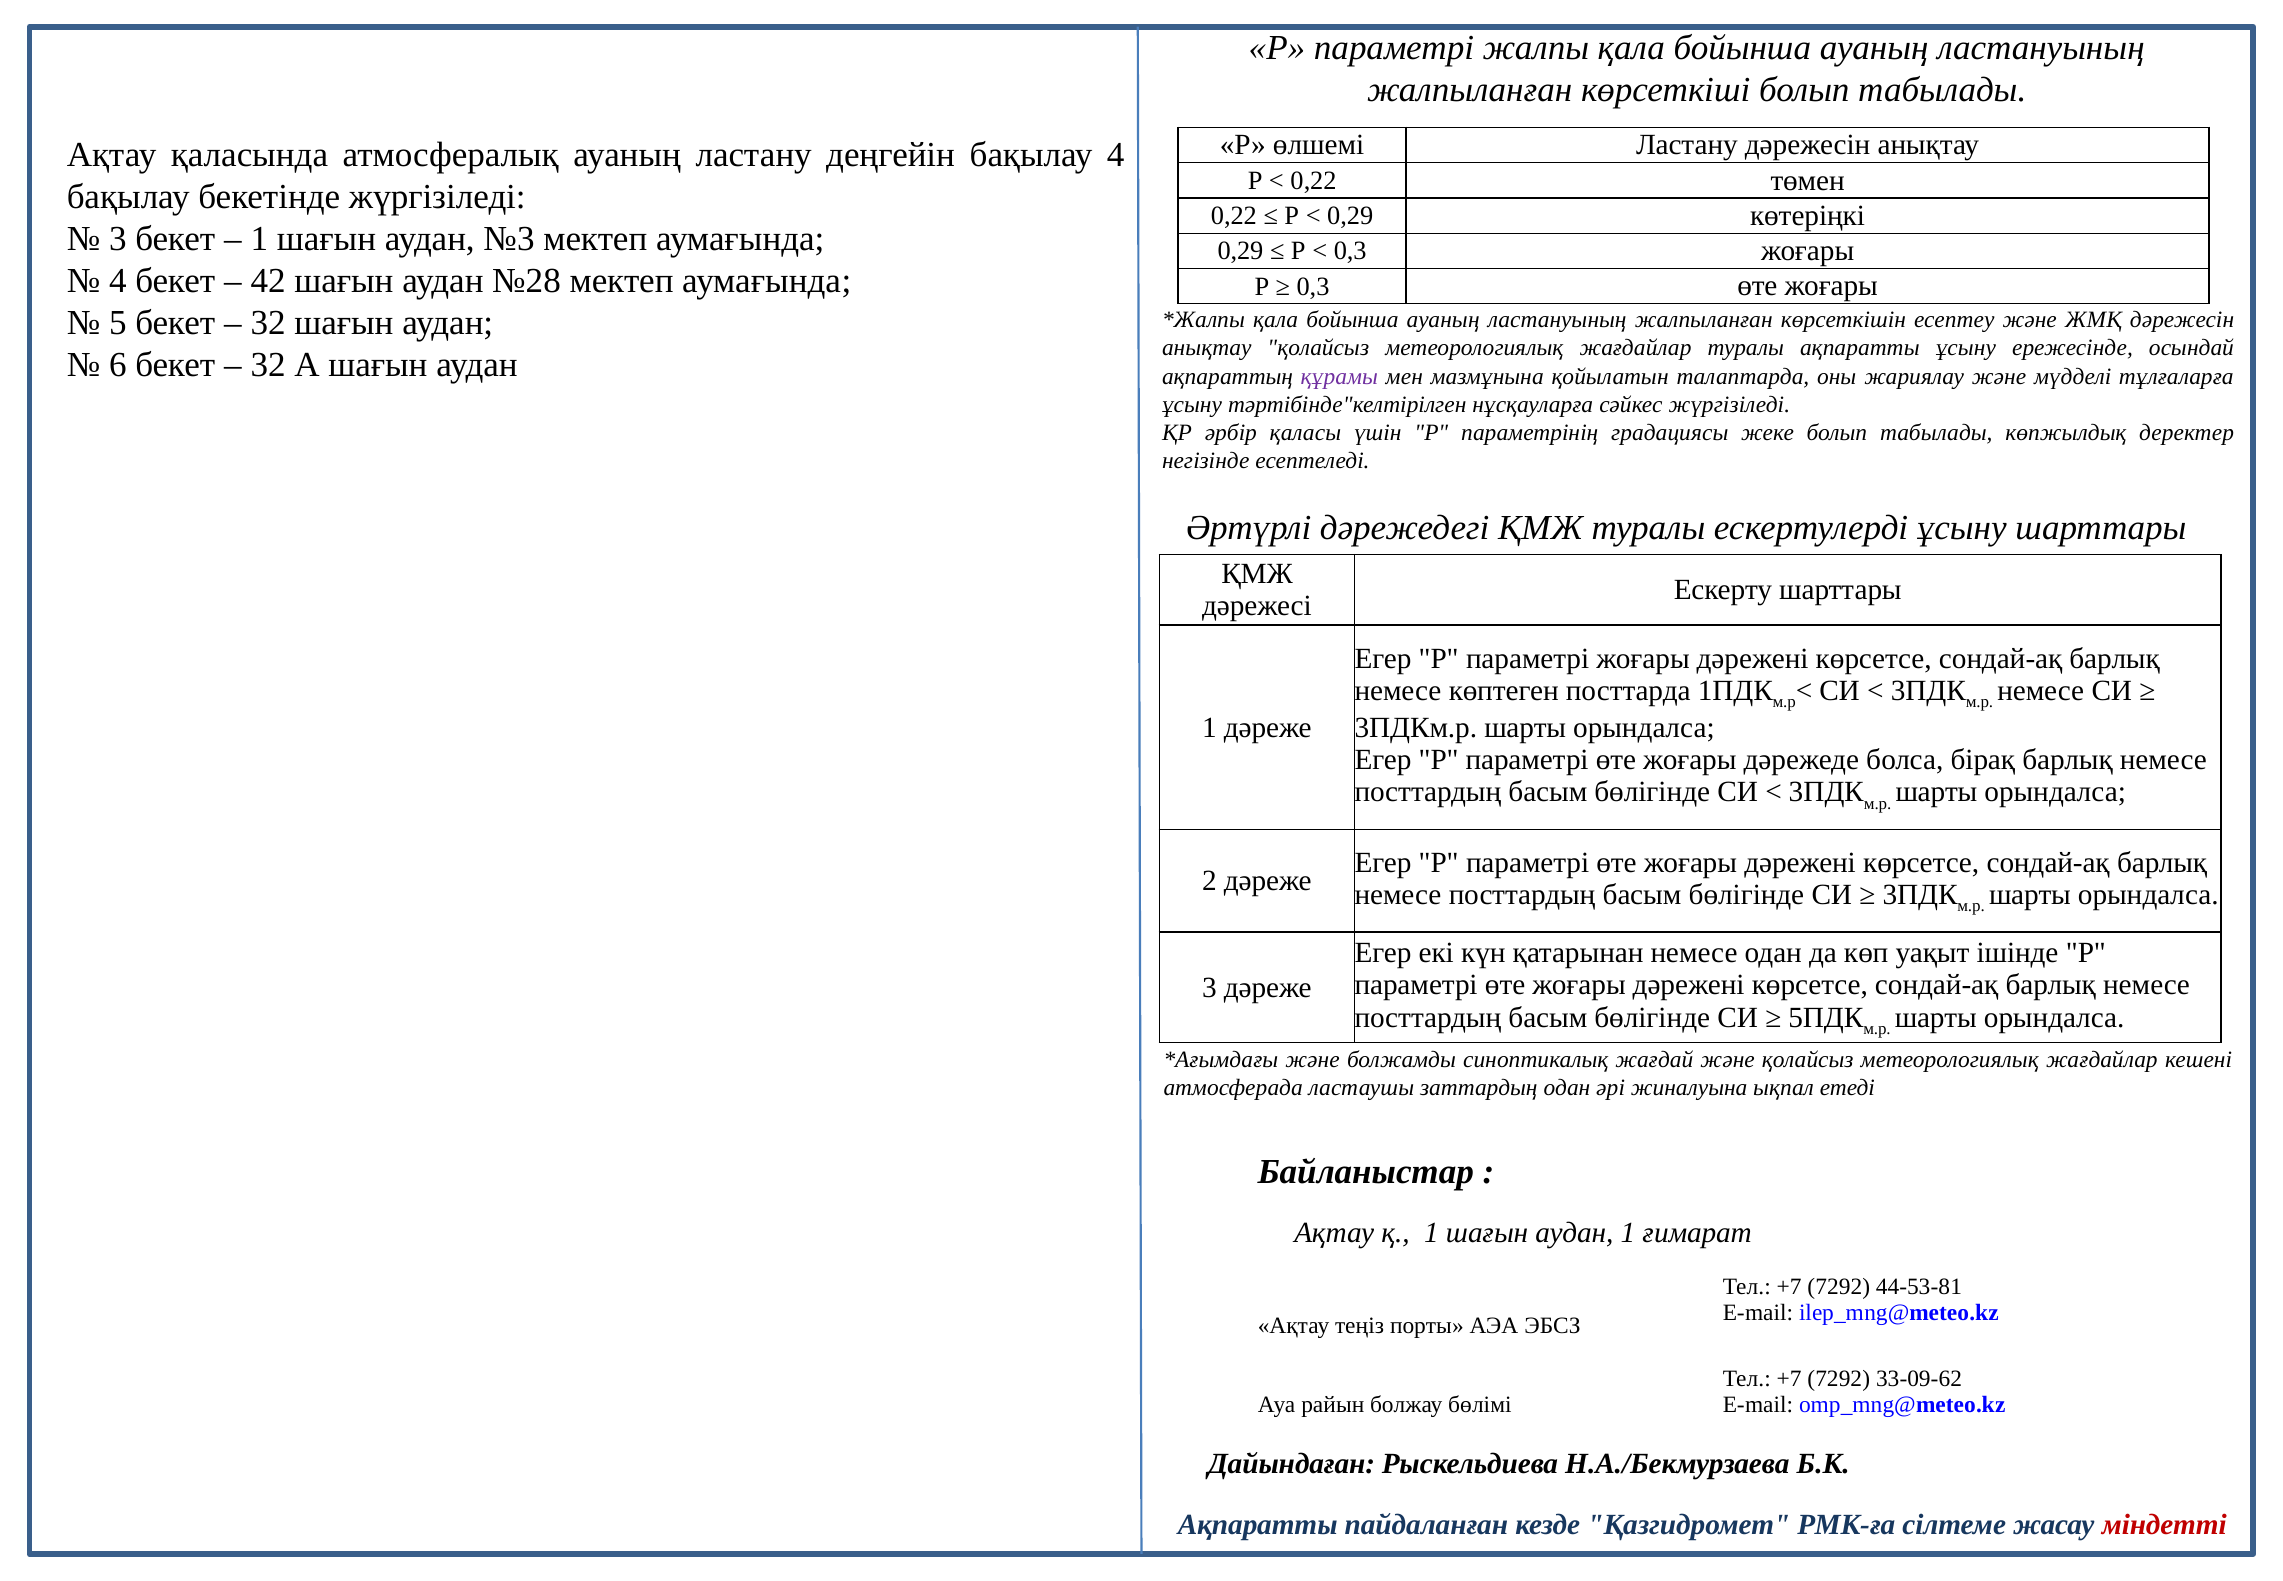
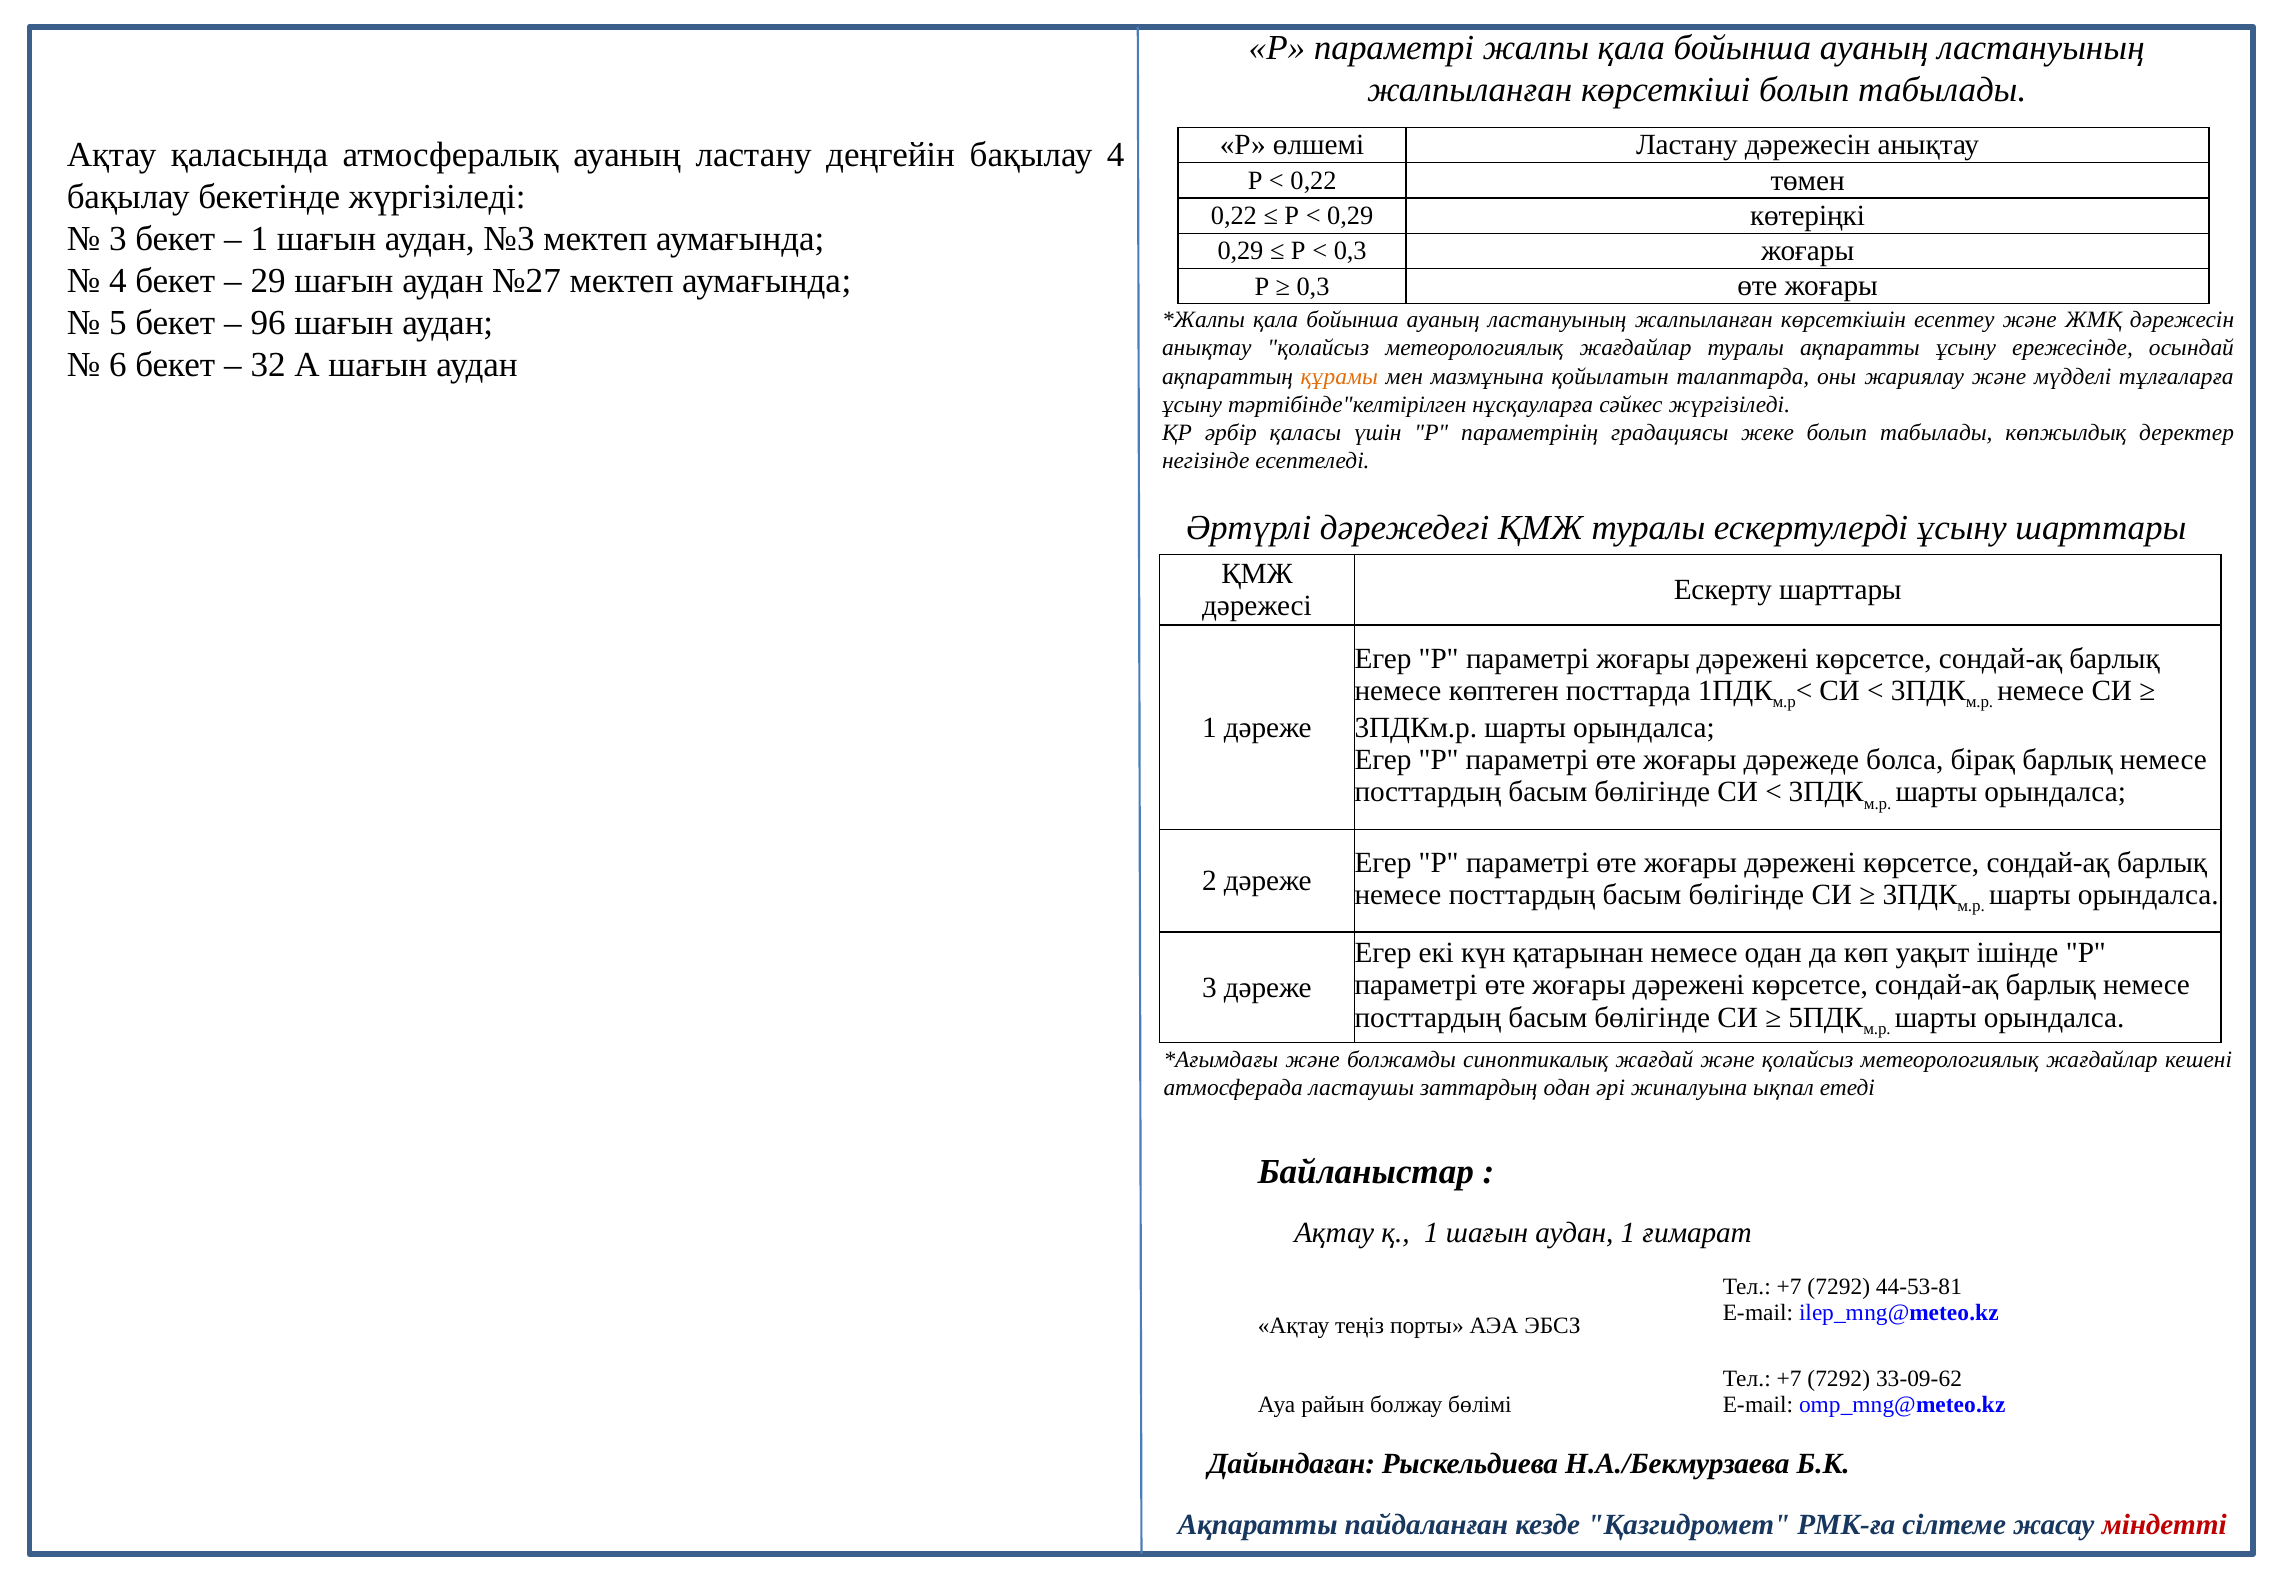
42: 42 -> 29 (268, 281)
№28: №28 -> №27 (527, 281)
32: 32 -> 96 (268, 323)
құрамы colour: purple -> orange (1339, 376)
